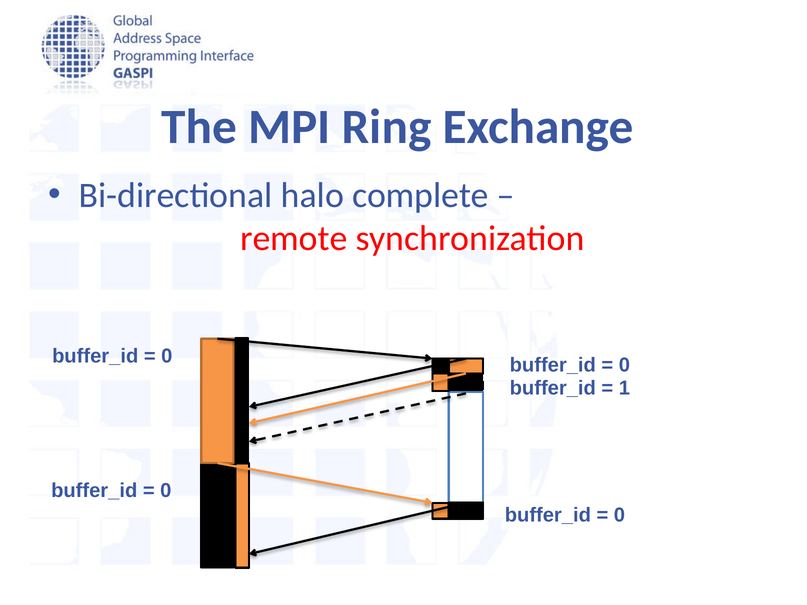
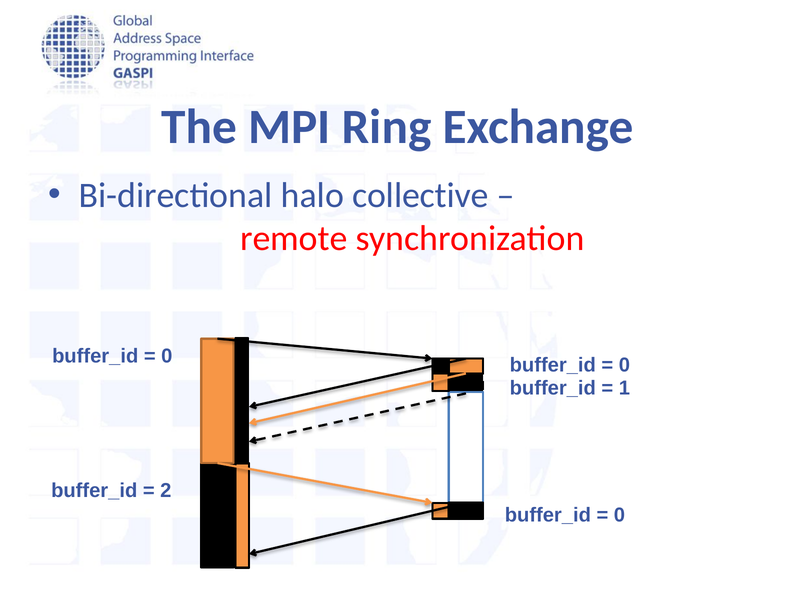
complete: complete -> collective (420, 196)
0: 0 -> 2 (166, 491)
